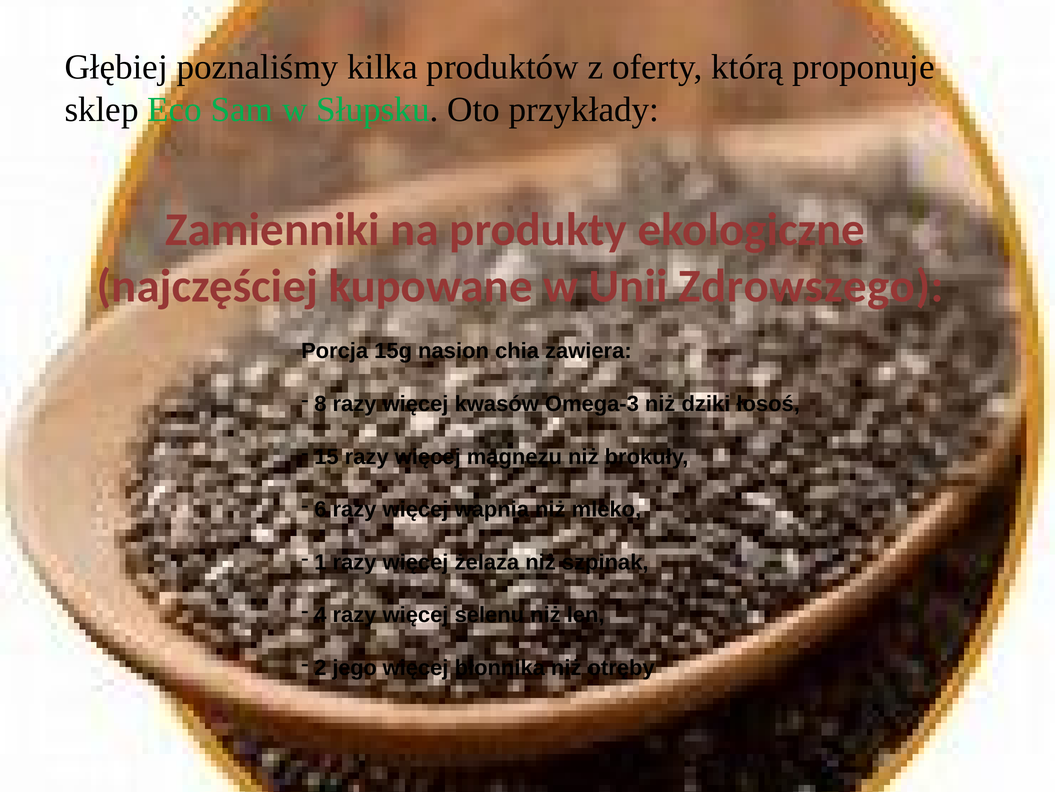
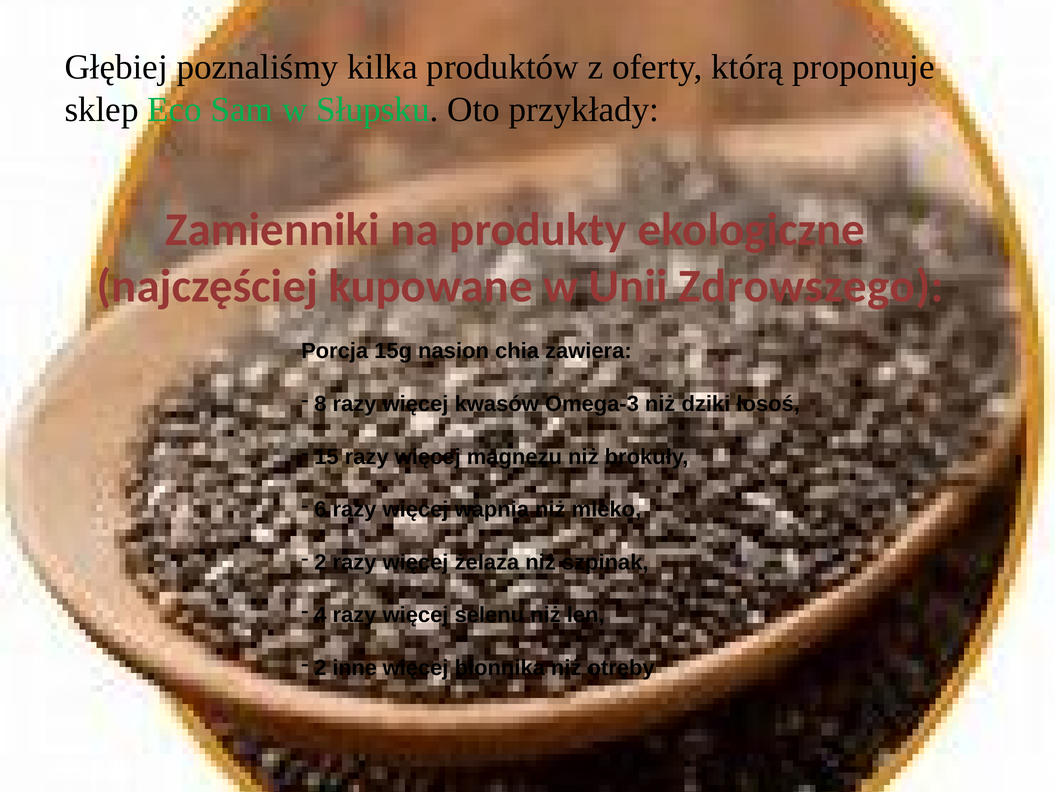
1: 1 -> 2 (320, 562)
jego: jego -> inne (355, 667)
